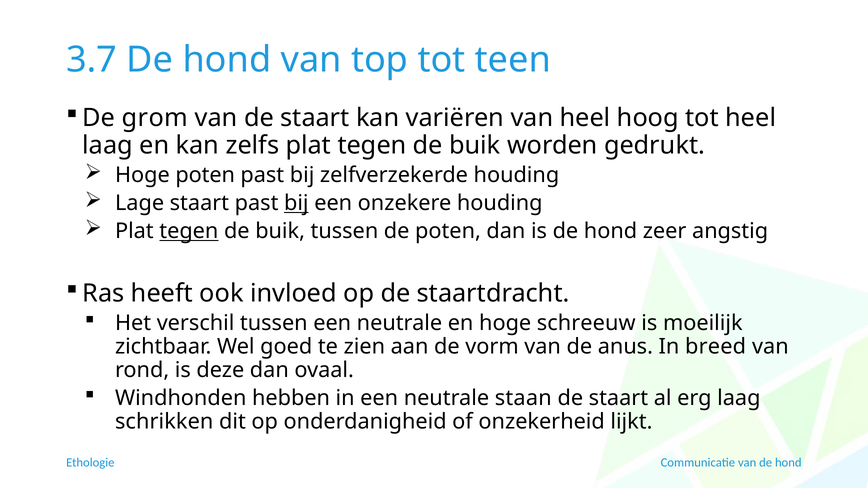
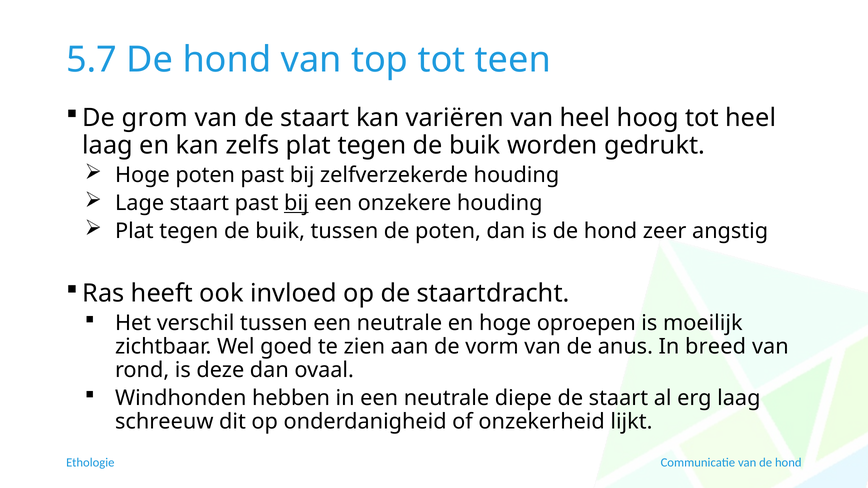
3.7: 3.7 -> 5.7 (92, 60)
tegen underline: present -> none (189, 231)
schreeuw: schreeuw -> oproepen (586, 323)
staan: staan -> diepe (523, 398)
schrikken: schrikken -> schreeuw (164, 422)
